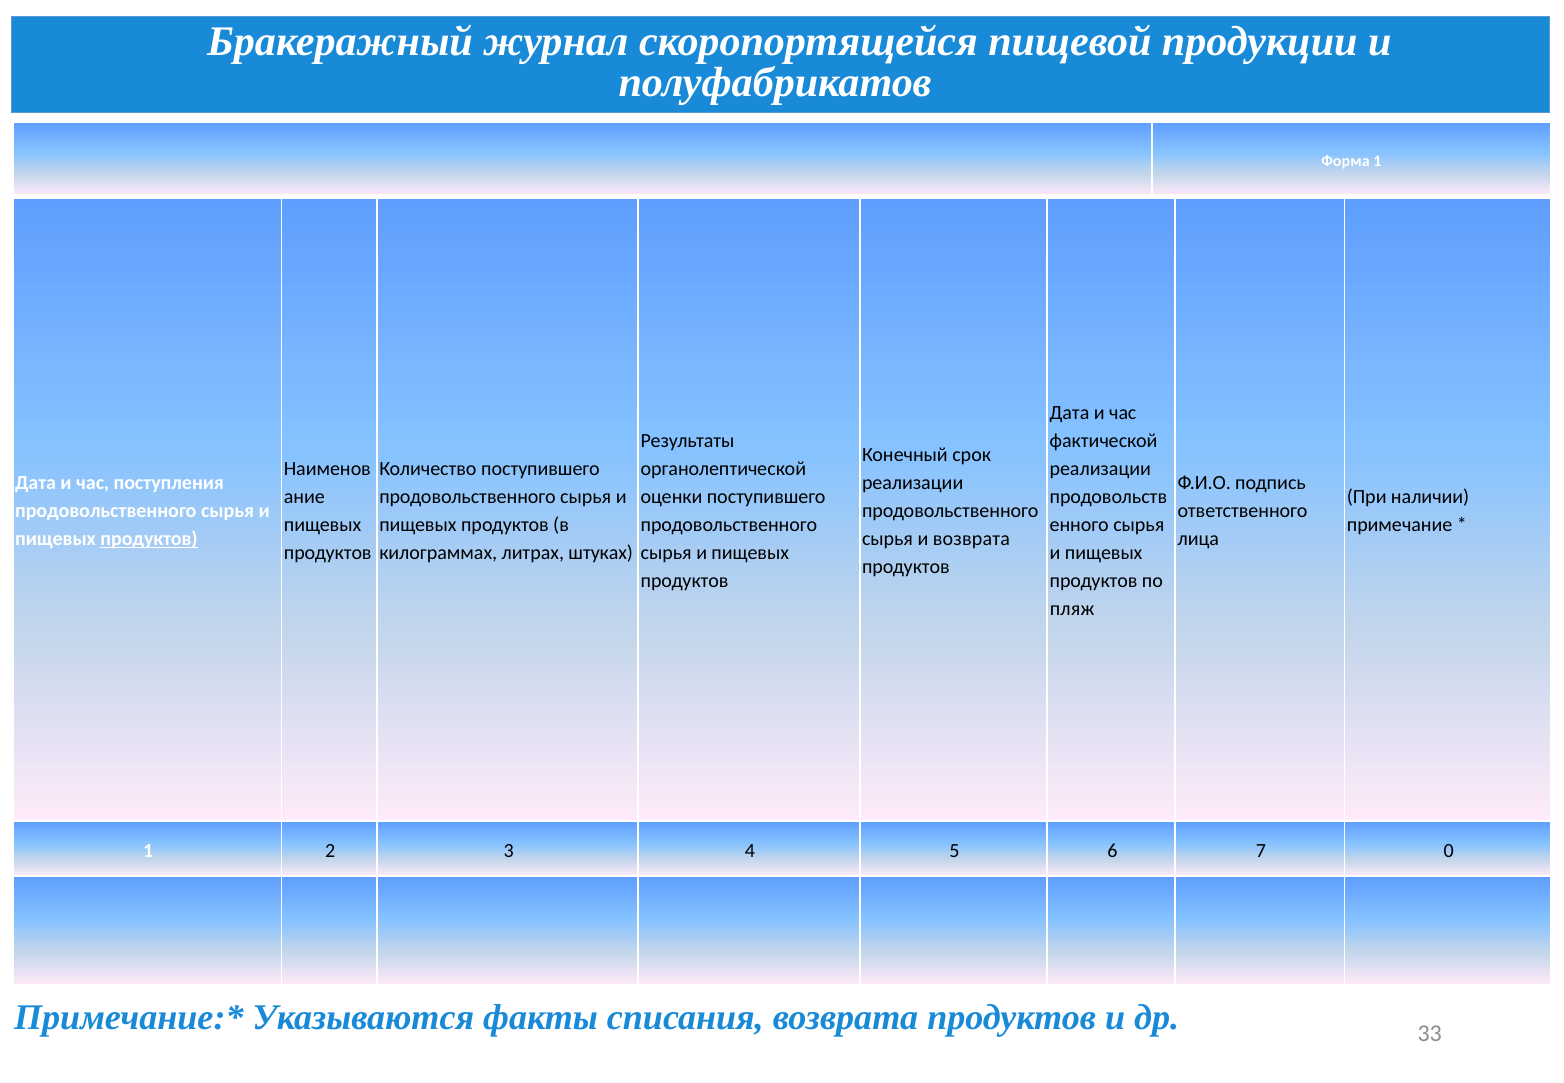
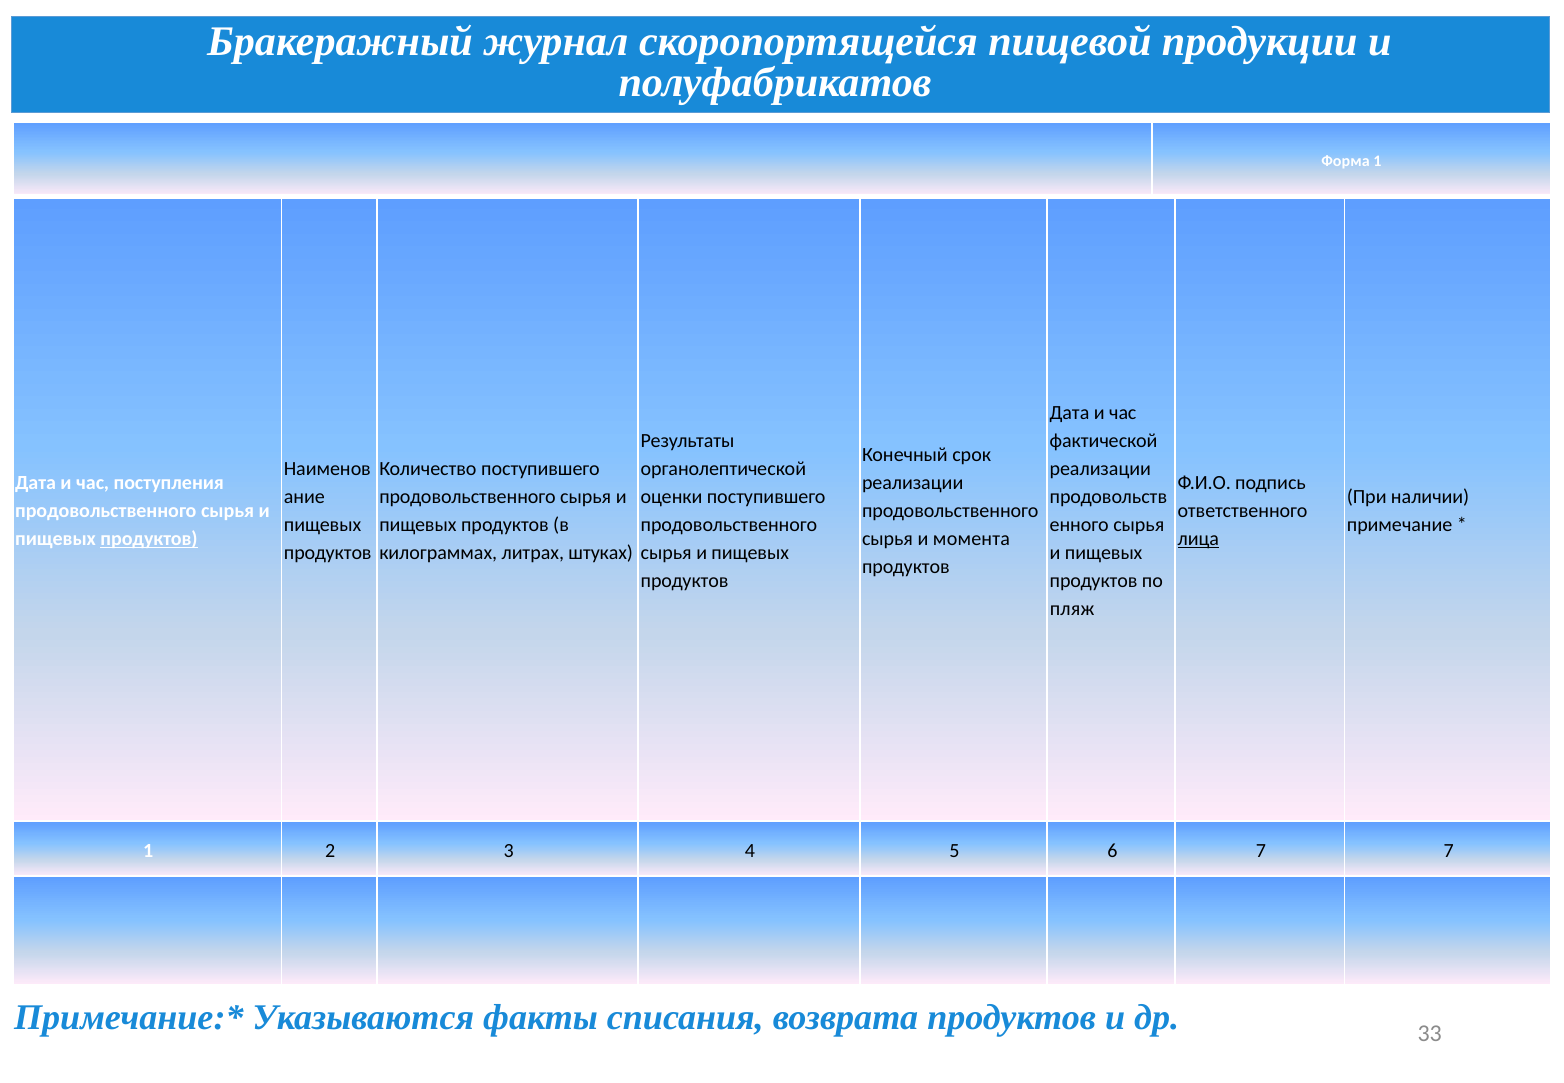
и возврата: возврата -> момента (971, 539)
лица underline: none -> present (1198, 539)
7 0: 0 -> 7 (1449, 851)
